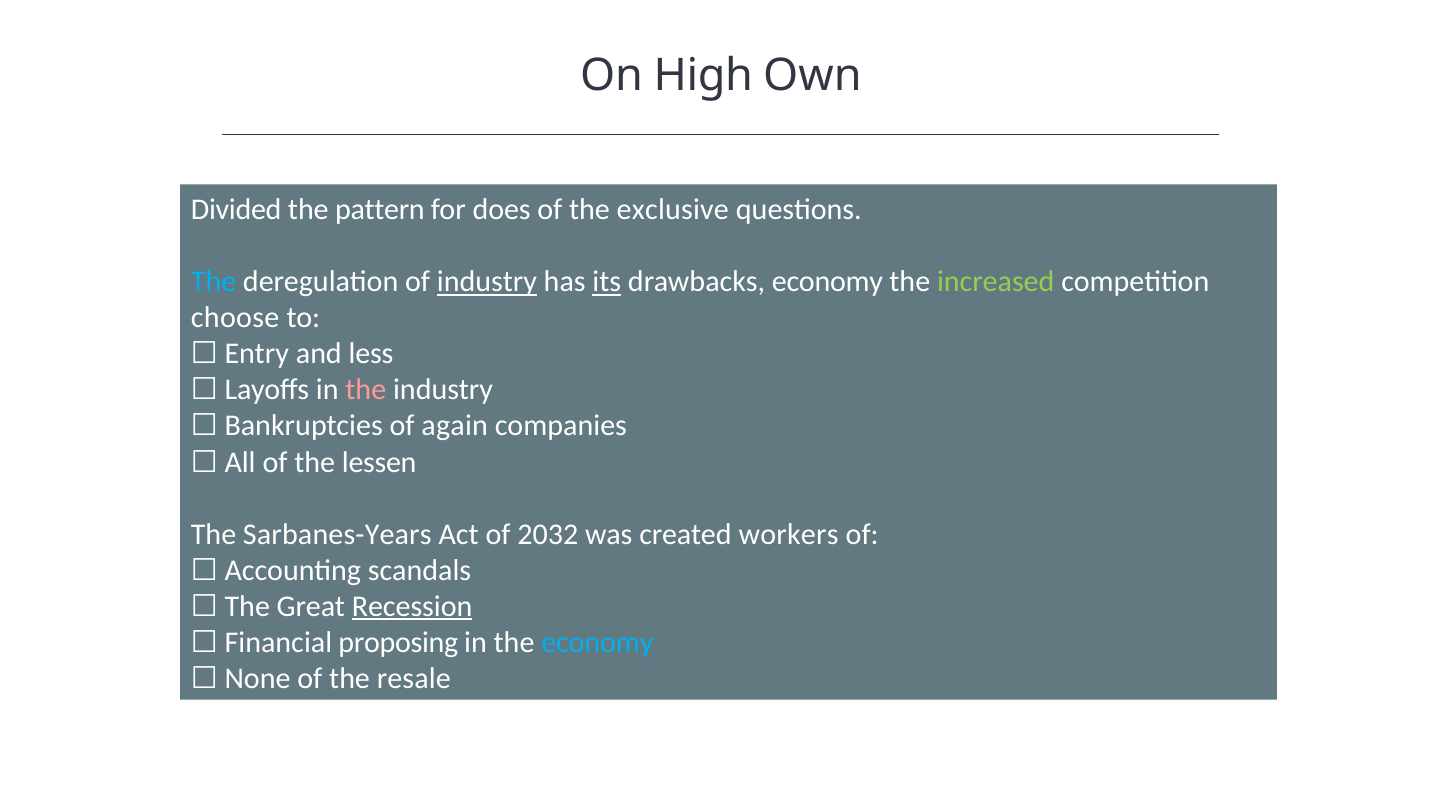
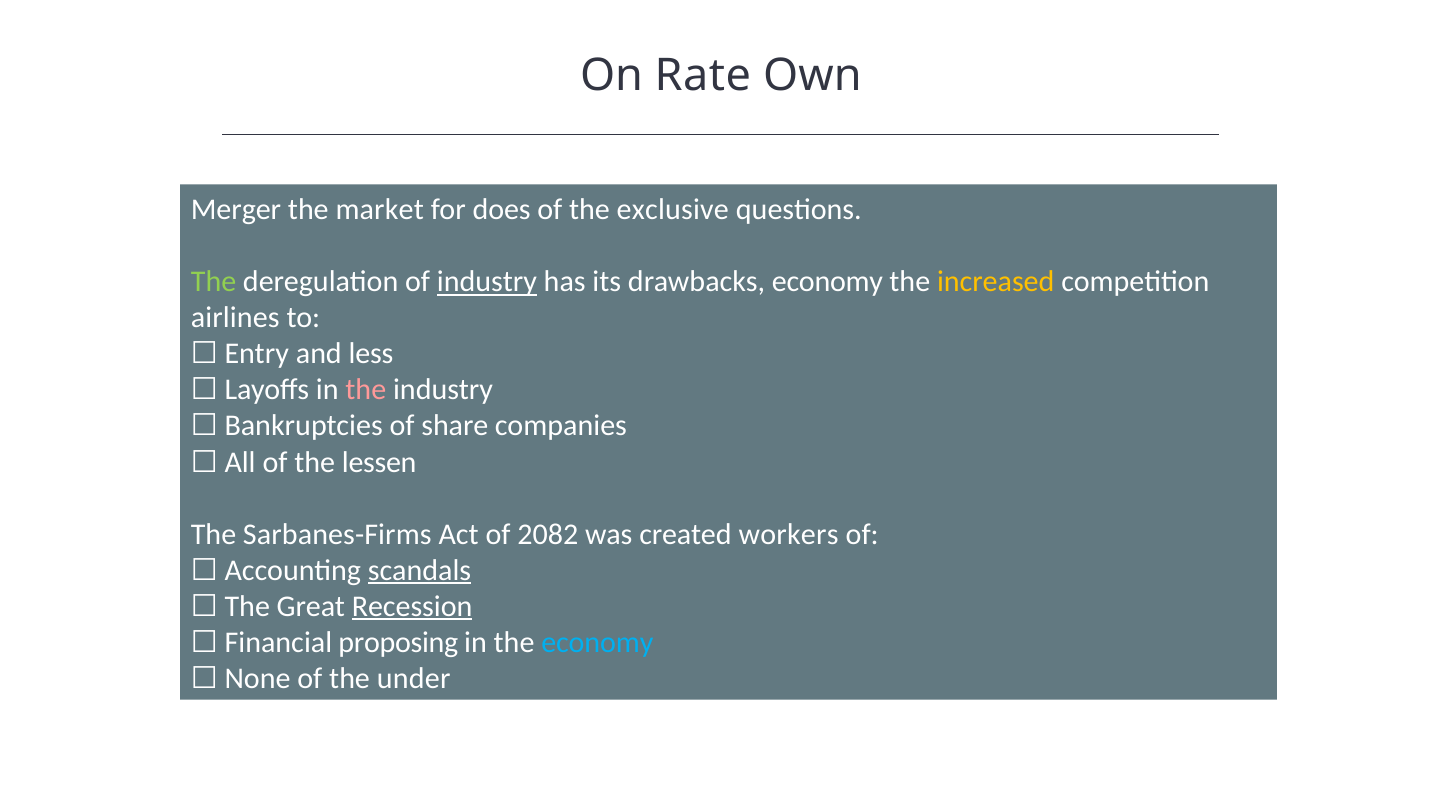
High: High -> Rate (703, 75)
Divided: Divided -> Merger (236, 210)
pattern: pattern -> market (380, 210)
The colour: light blue -> light green (214, 282)
its underline: present -> none (607, 282)
increased colour: light green -> yellow (996, 282)
choose: choose -> airlines (235, 318)
again: again -> share (455, 426)
Sarbanes-Years: Sarbanes-Years -> Sarbanes-Firms (337, 534)
2032: 2032 -> 2082 (548, 534)
scandals underline: none -> present (419, 570)
resale: resale -> under (414, 679)
